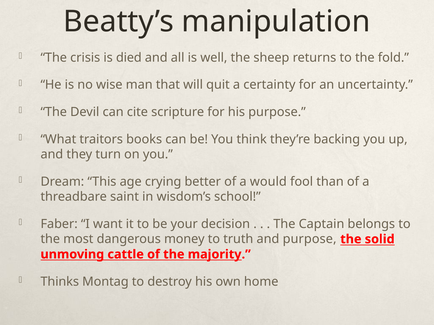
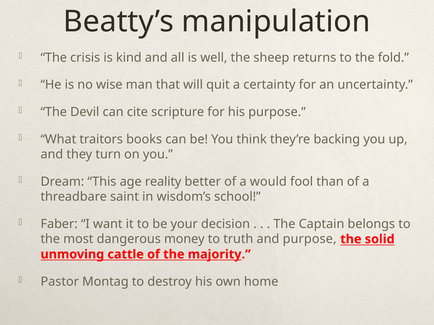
died: died -> kind (129, 58)
crying: crying -> reality (163, 182)
Thinks: Thinks -> Pastor (60, 282)
